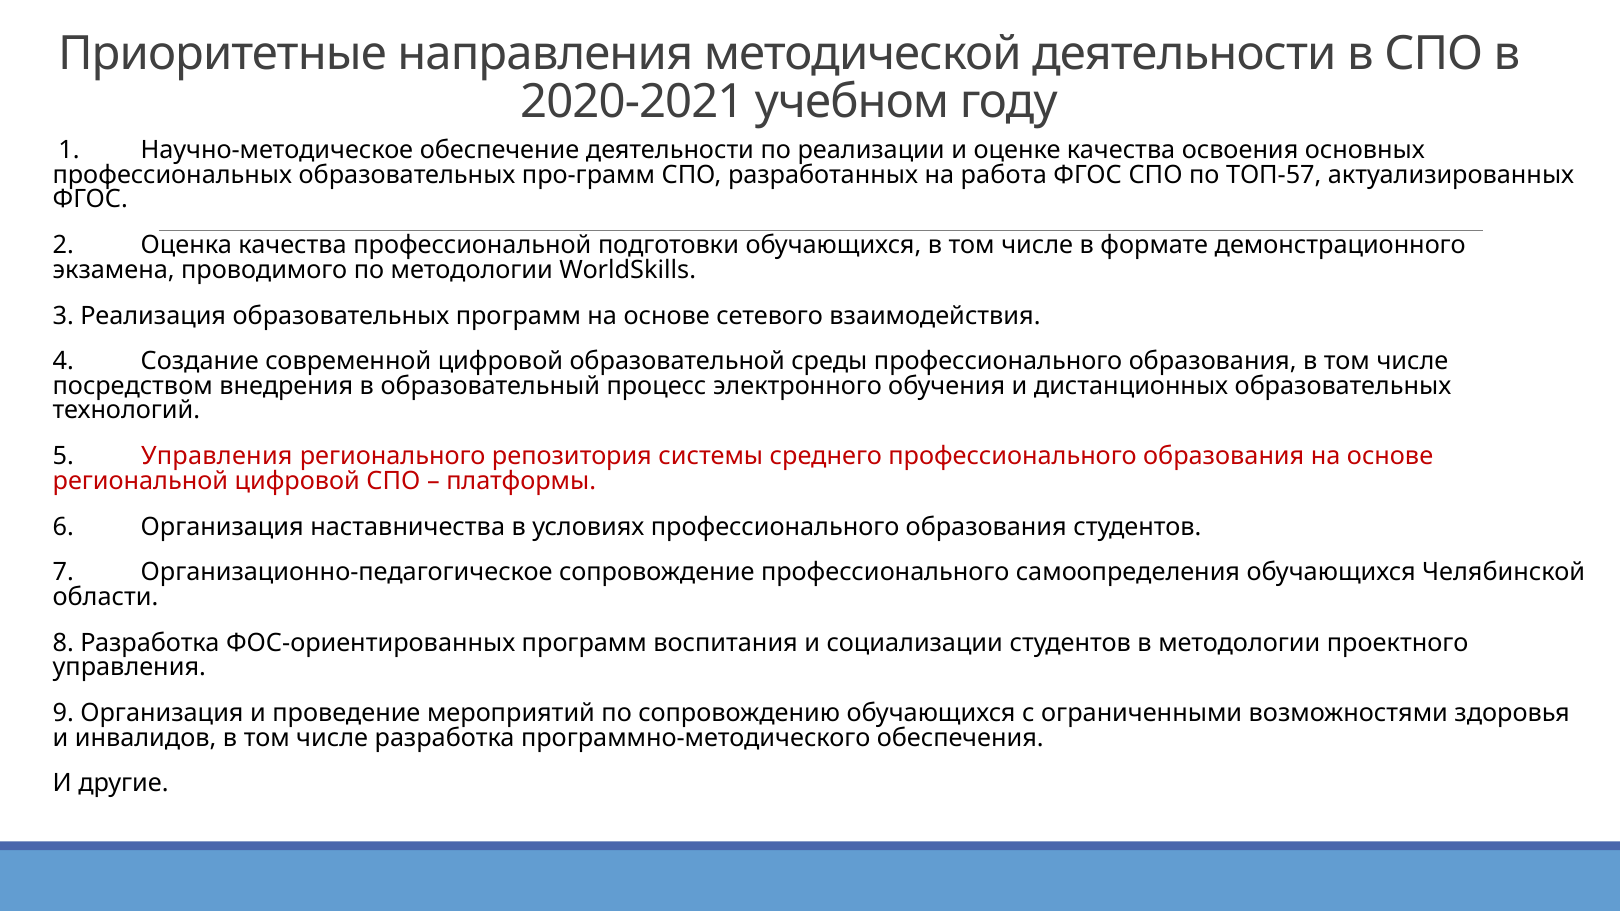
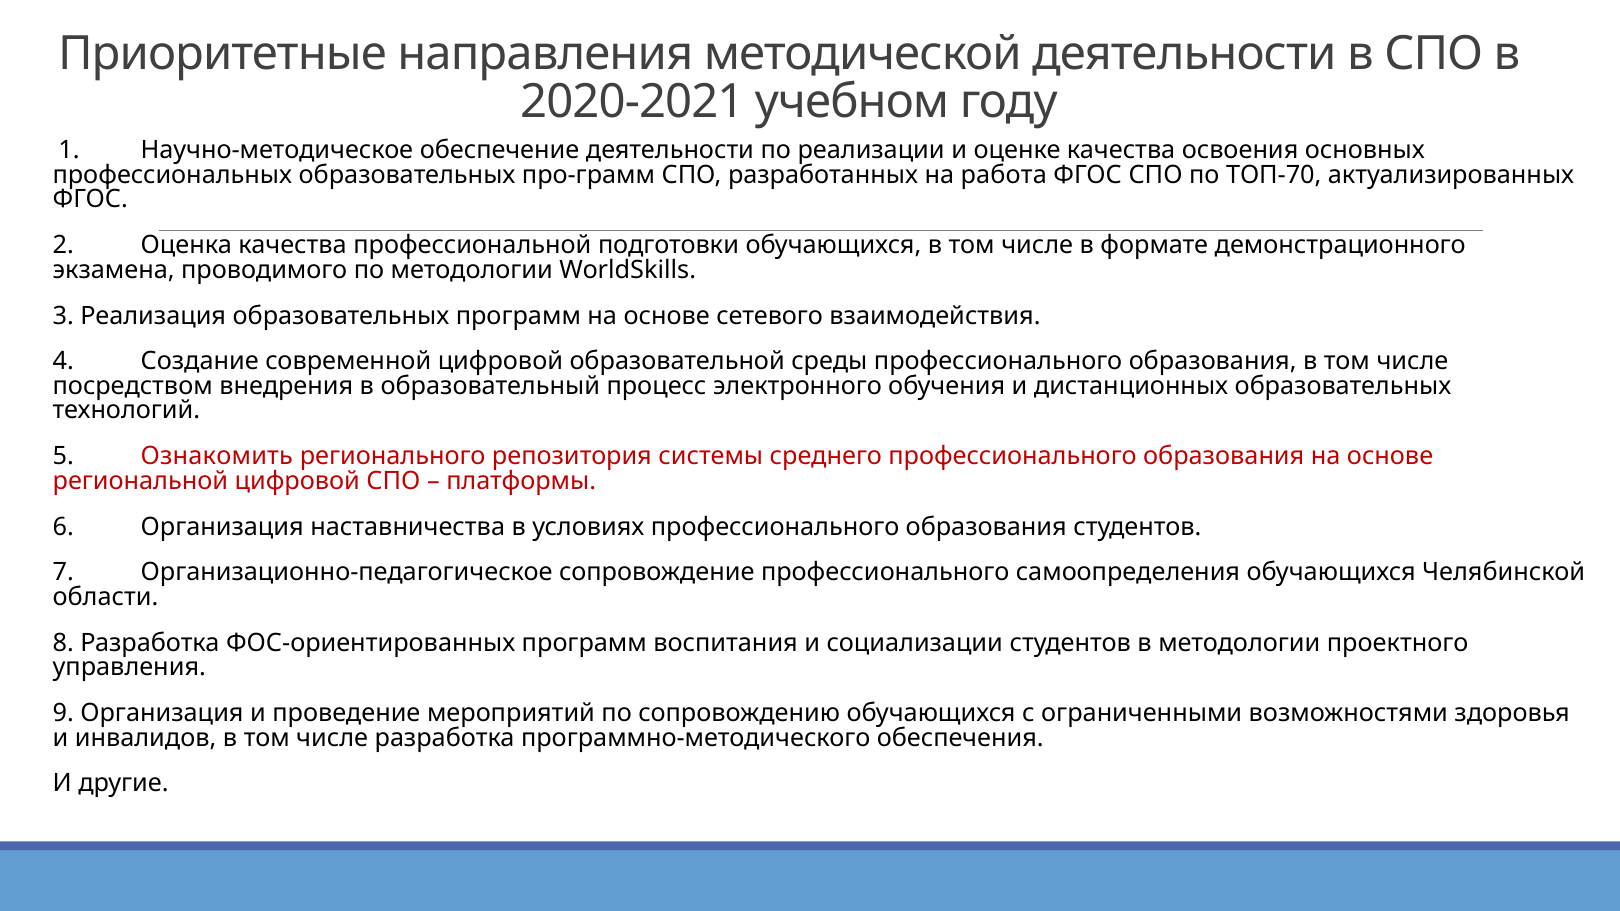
ТОП-57: ТОП-57 -> ТОП-70 (1274, 175)
5 Управления: Управления -> Ознакомить (217, 457)
